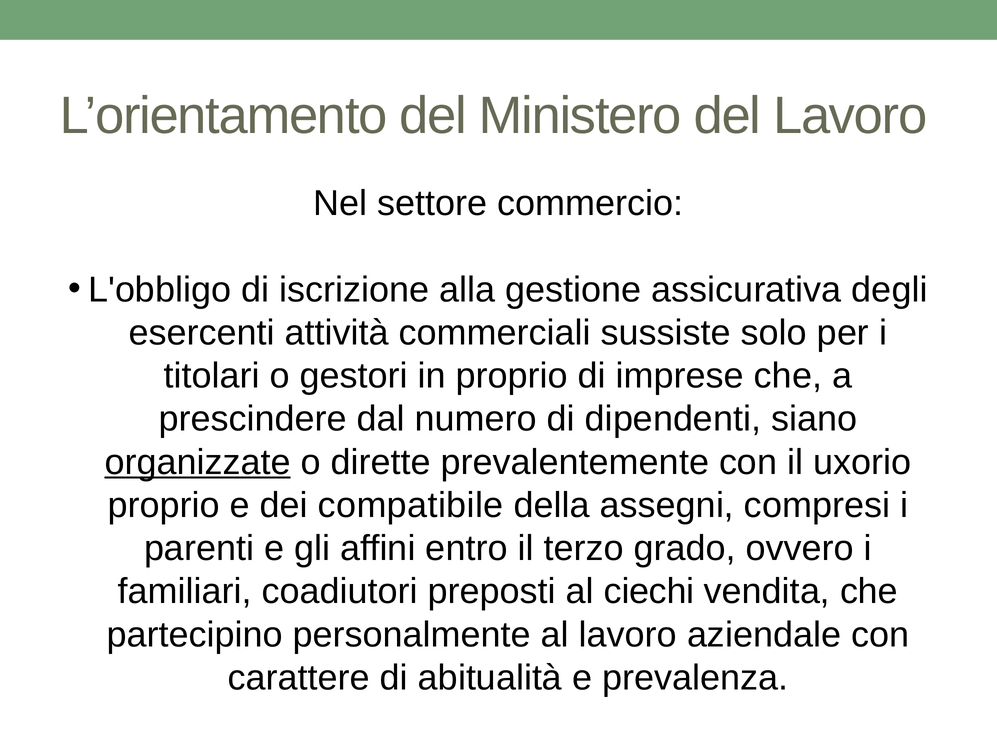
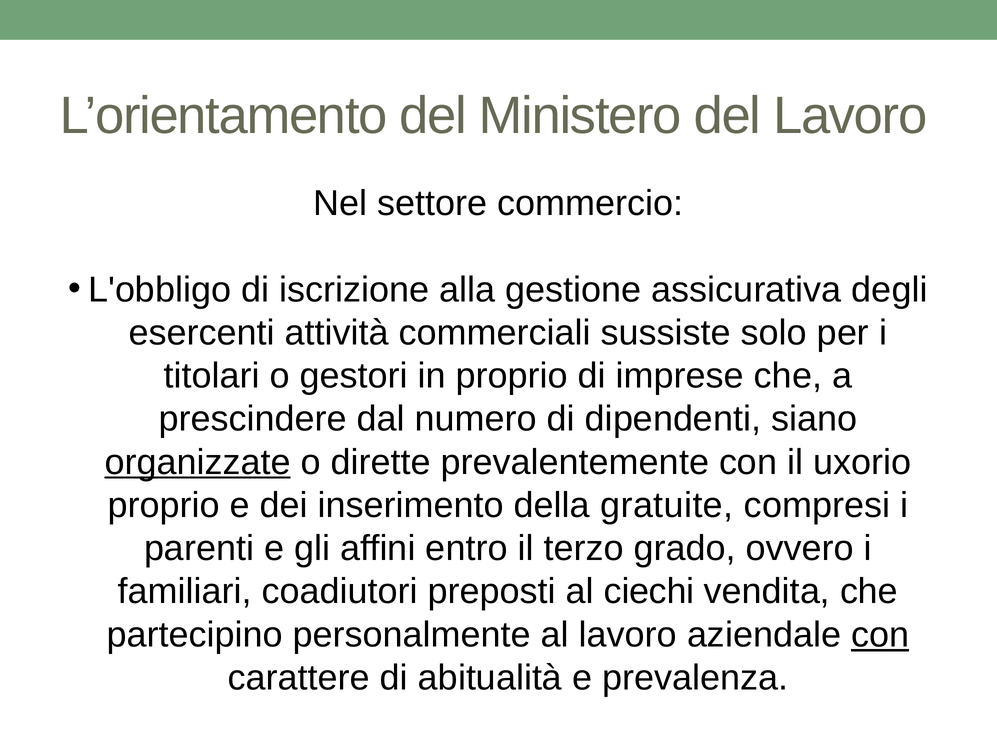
compatibile: compatibile -> inserimento (411, 506)
assegni: assegni -> gratuite (667, 506)
con underline: none -> present (880, 635)
